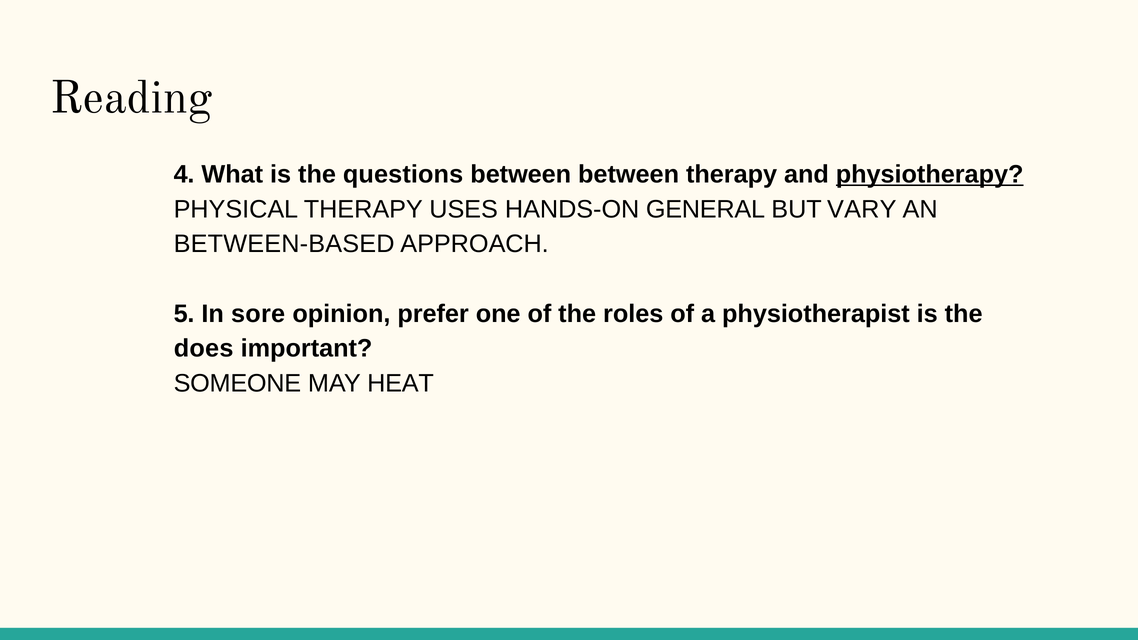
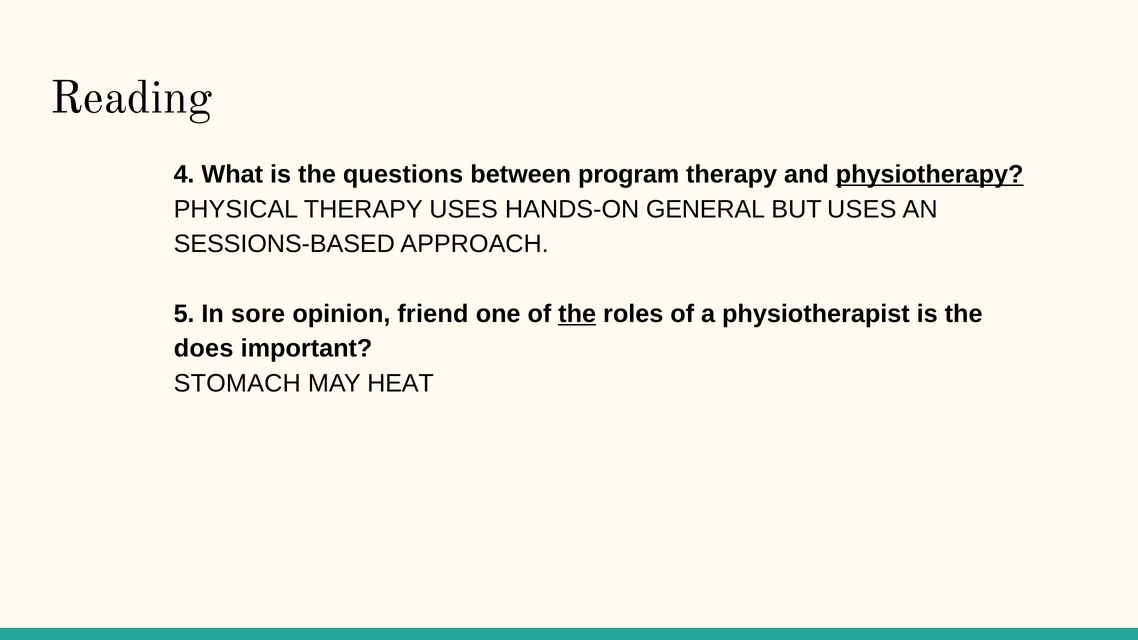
between between: between -> program (629, 174)
BUT VARY: VARY -> USES (862, 209)
BETWEEN-BASED: BETWEEN-BASED -> SESSIONS-BASED (284, 244)
prefer: prefer -> friend (433, 314)
the underline: none -> present (577, 314)
SOMEONE: SOMEONE -> STOMACH (237, 384)
